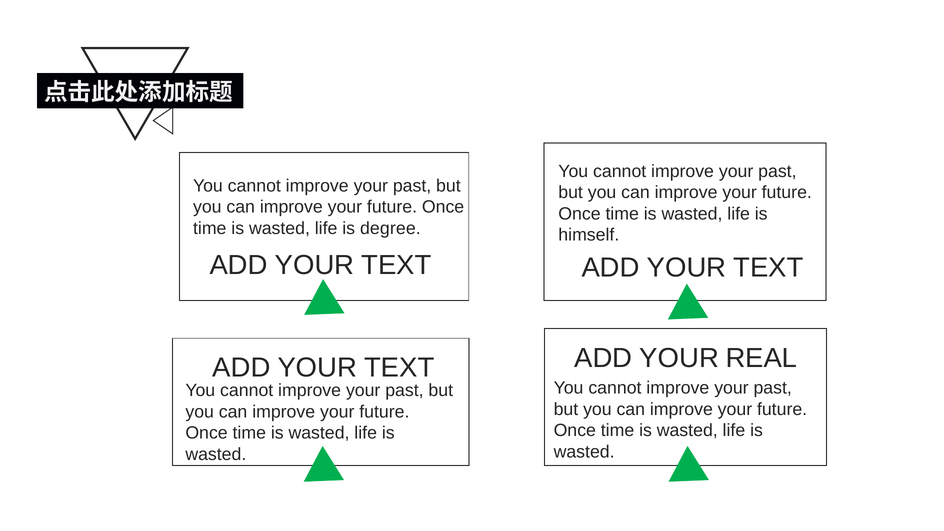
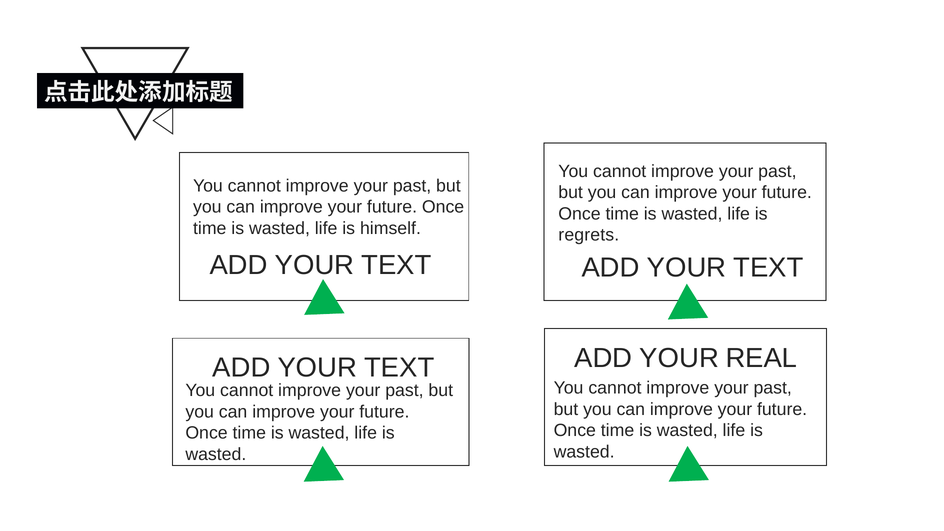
degree: degree -> himself (390, 228)
himself: himself -> regrets (589, 235)
